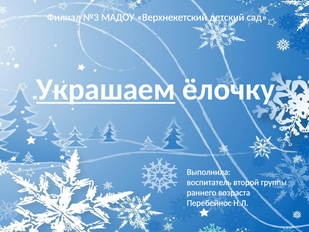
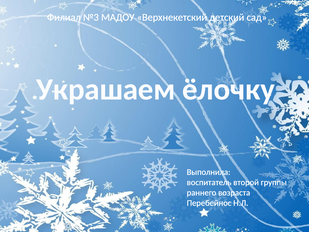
Украшаем underline: present -> none (106, 89)
